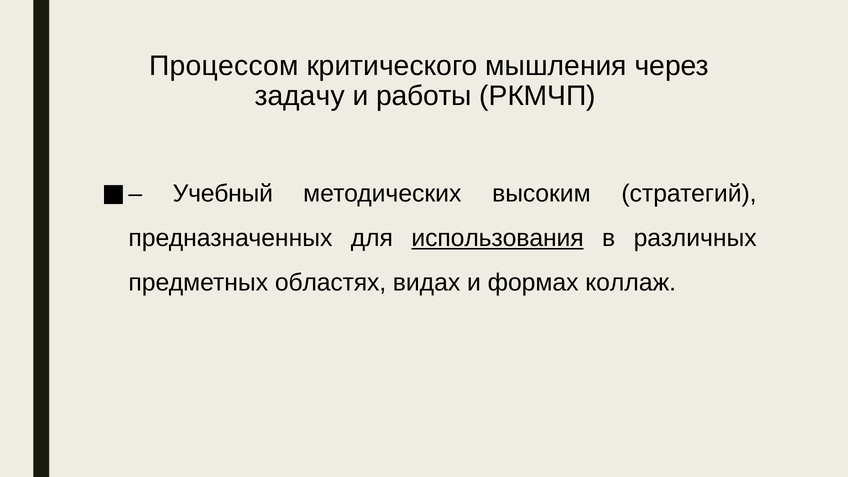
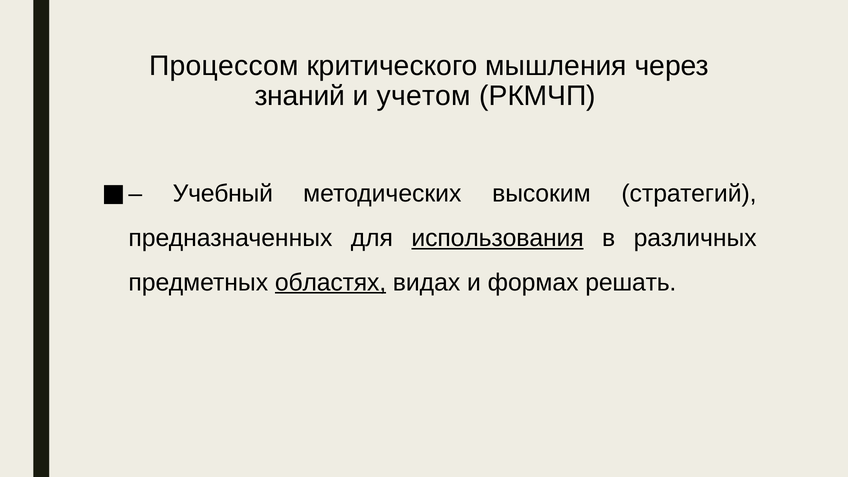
задачу: задачу -> знаний (300, 96)
работы: работы -> учетом (424, 96)
областях underline: none -> present (331, 282)
коллаж: коллаж -> решать (631, 282)
